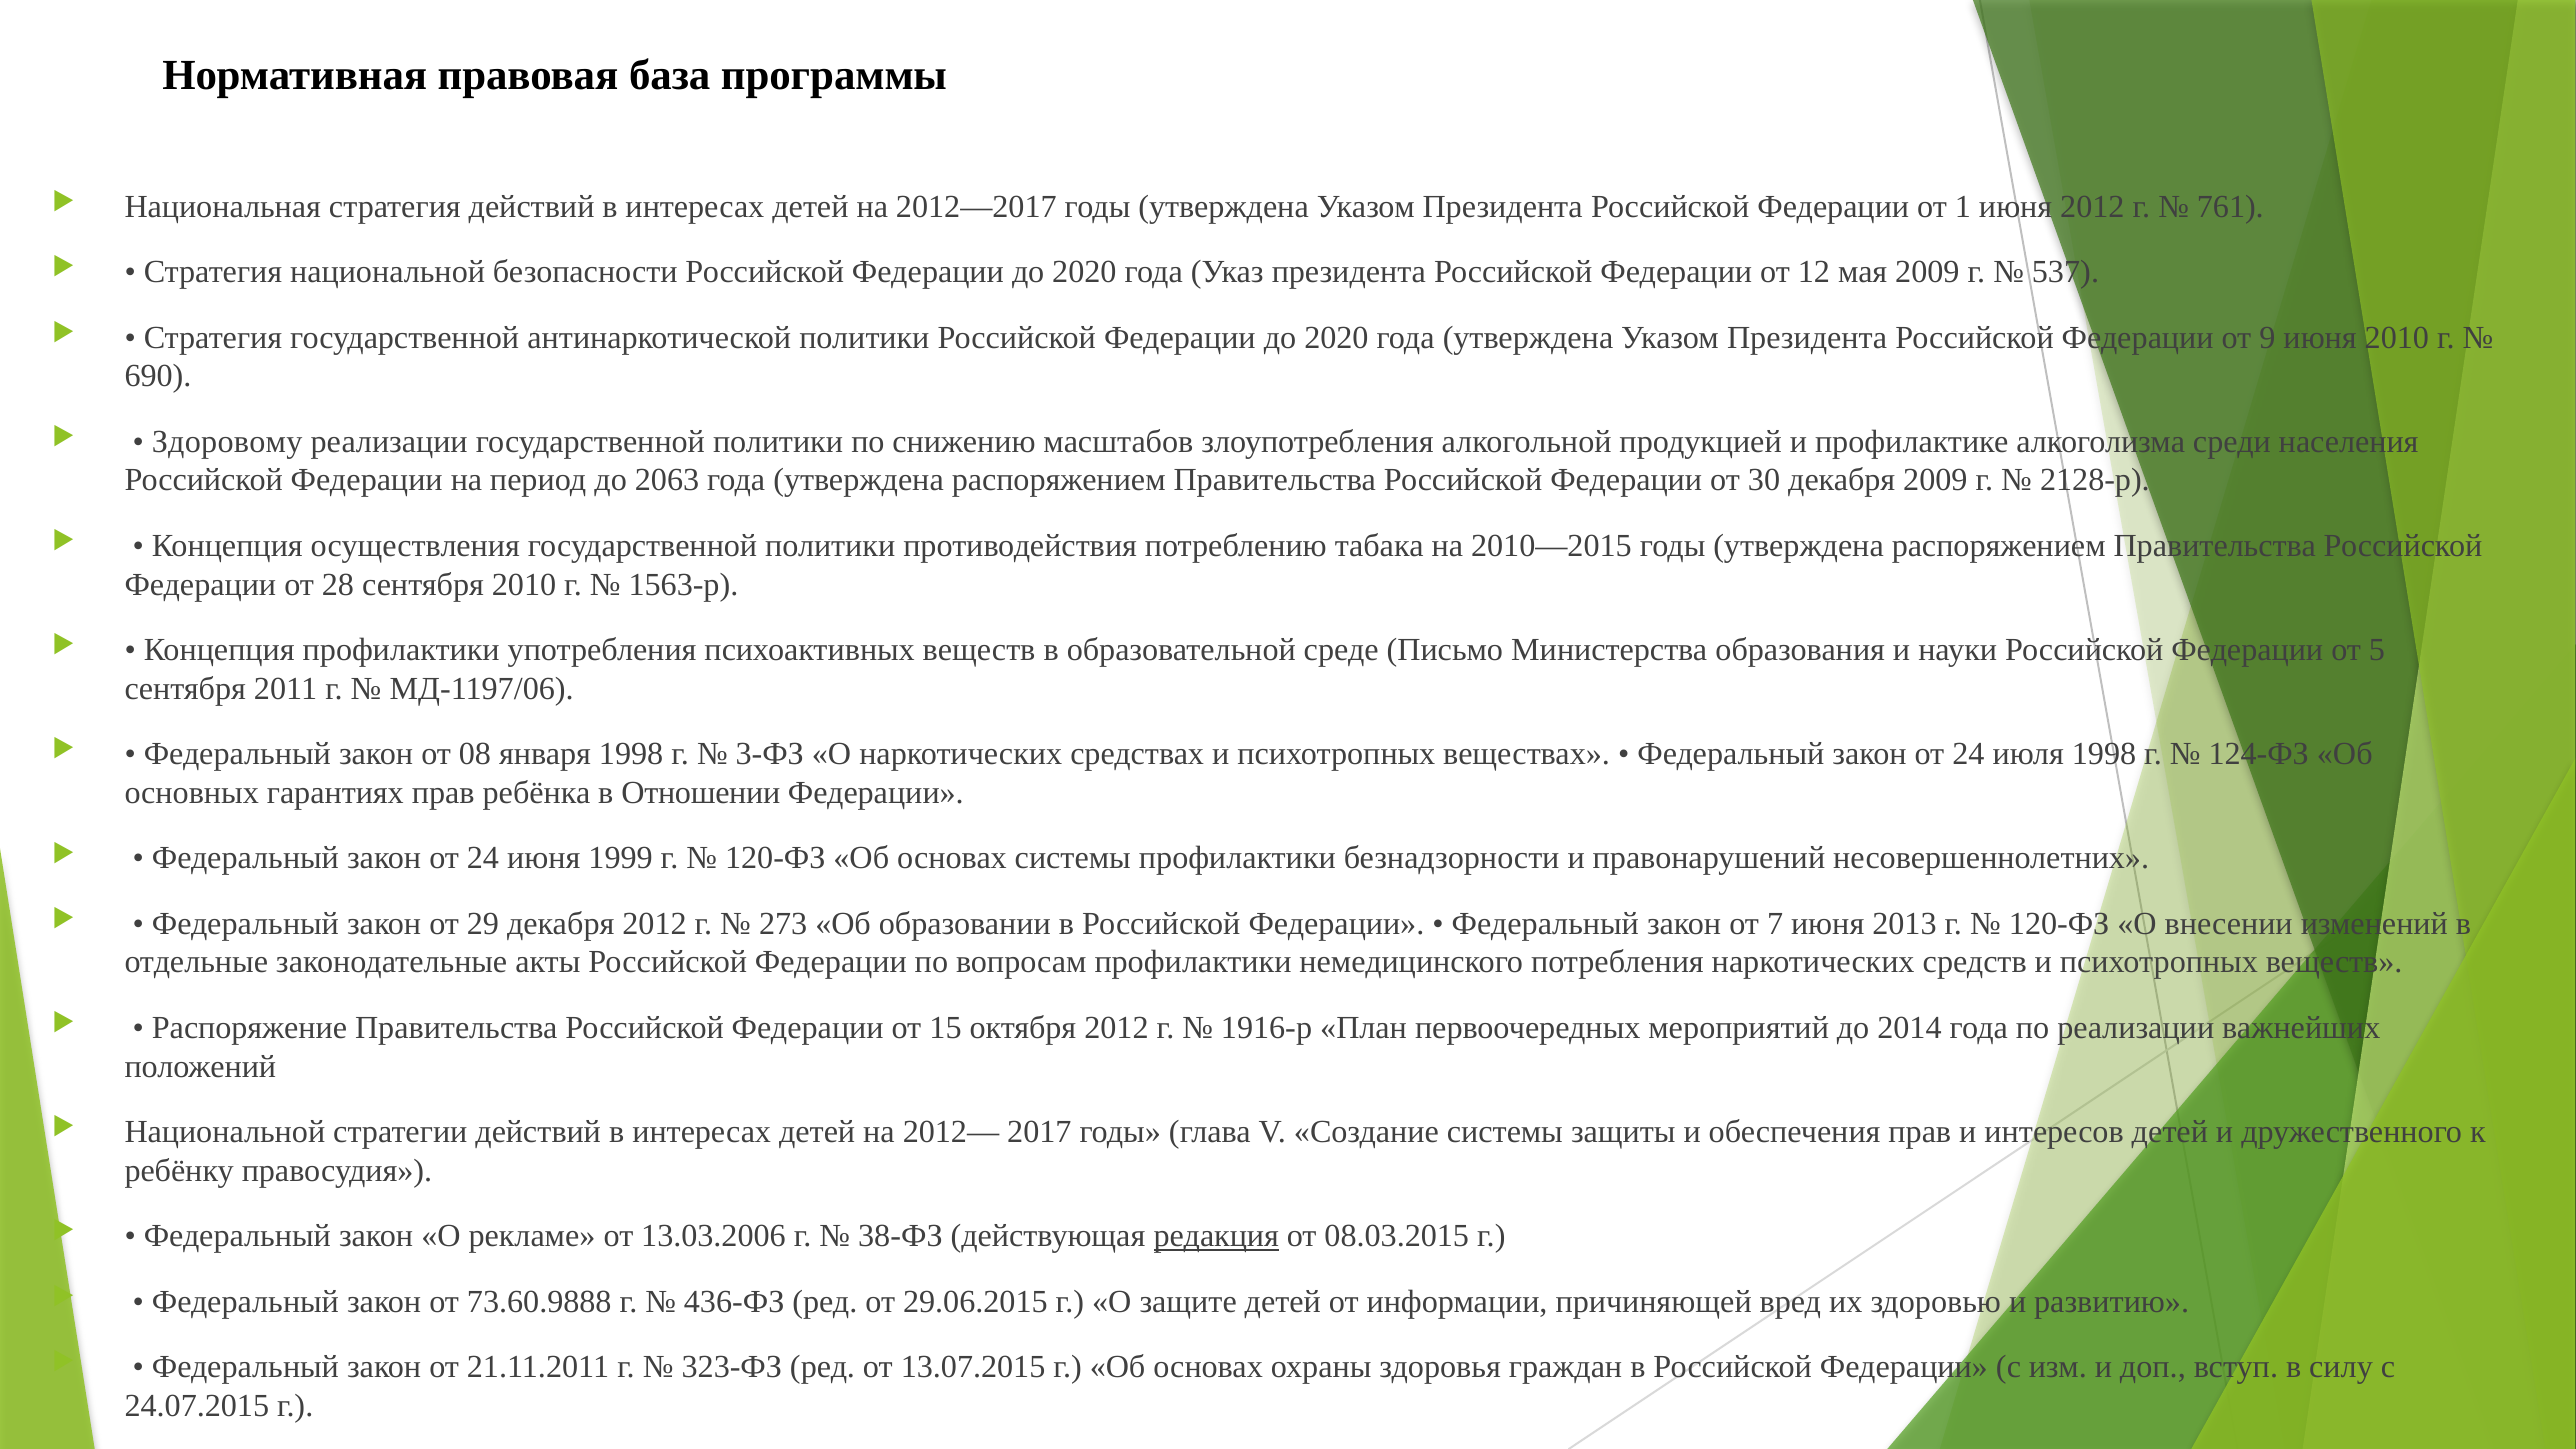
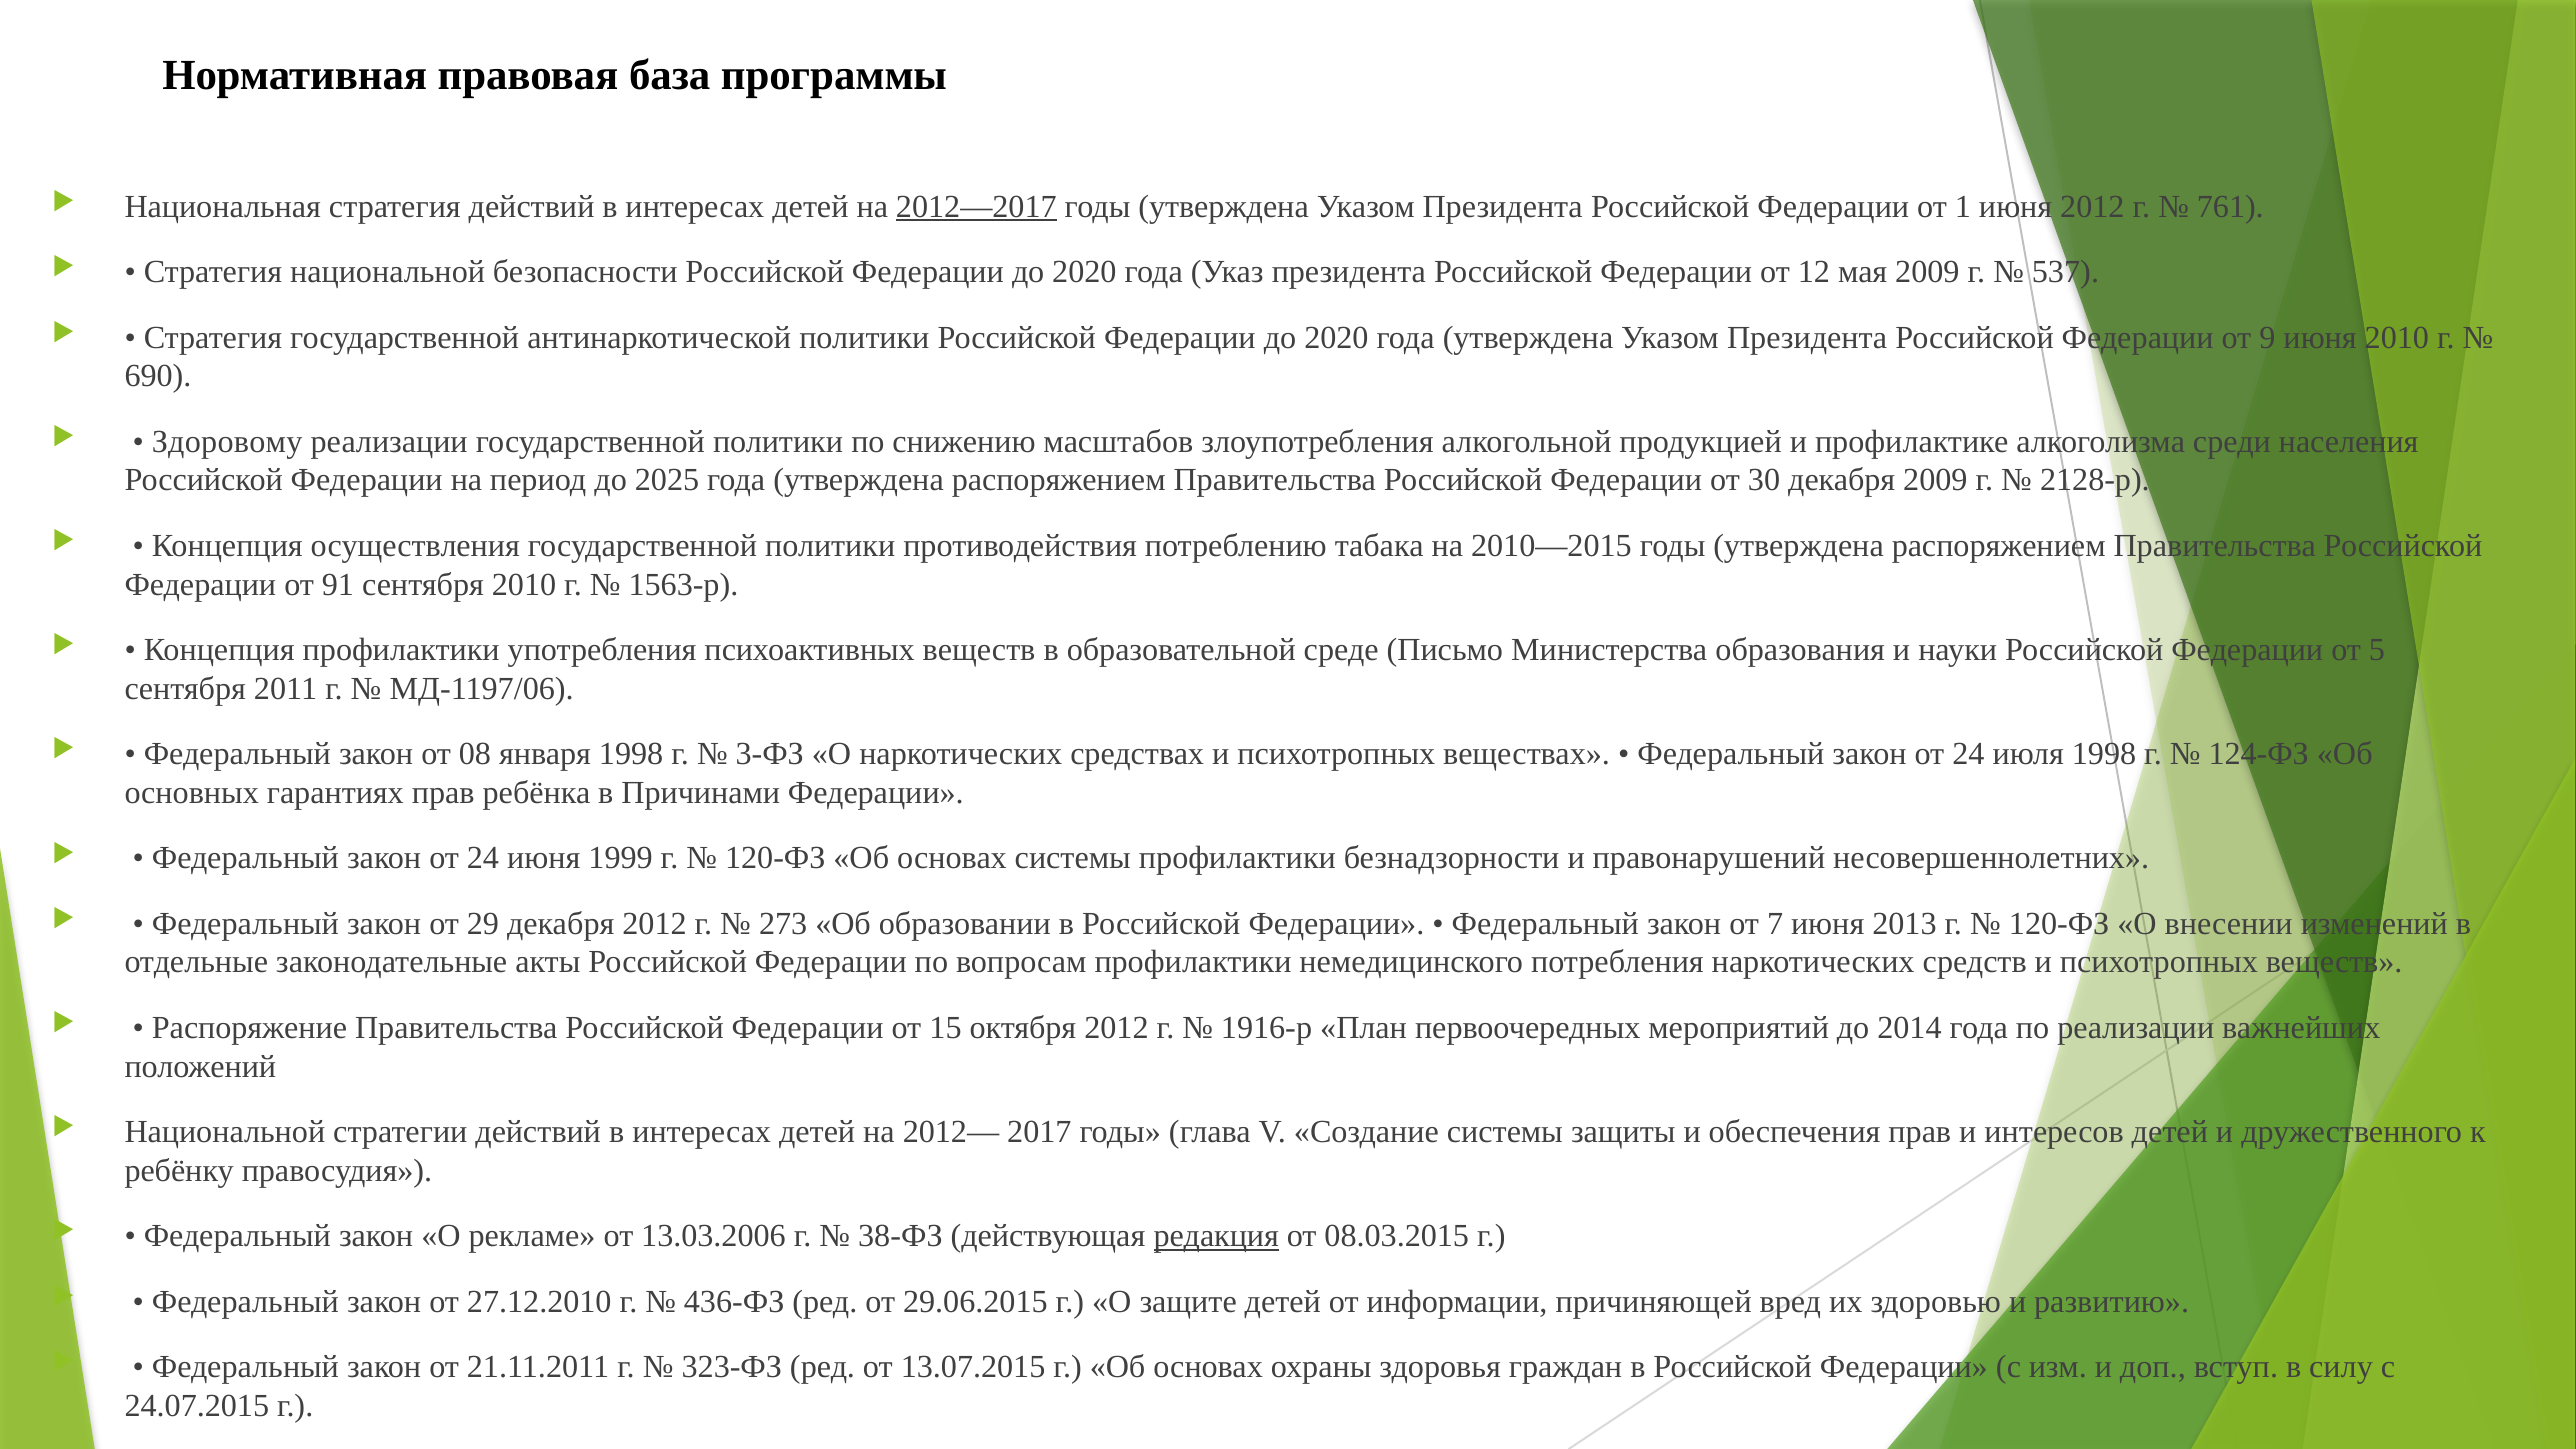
2012—2017 underline: none -> present (976, 207)
2063: 2063 -> 2025 (667, 480)
28: 28 -> 91 (338, 584)
Отношении: Отношении -> Причинами (701, 793)
73.60.9888: 73.60.9888 -> 27.12.2010 (539, 1302)
